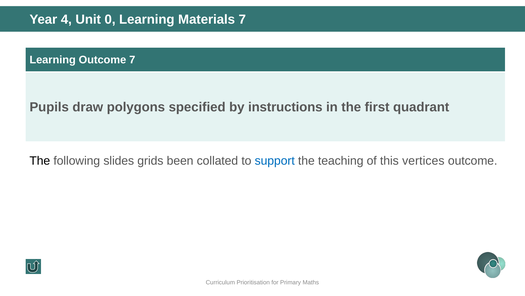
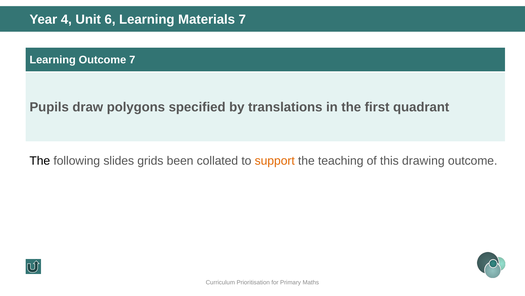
0: 0 -> 6 (110, 20)
instructions: instructions -> translations (285, 107)
support colour: blue -> orange (275, 161)
vertices: vertices -> drawing (423, 161)
